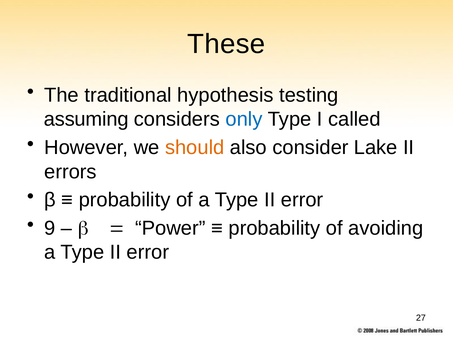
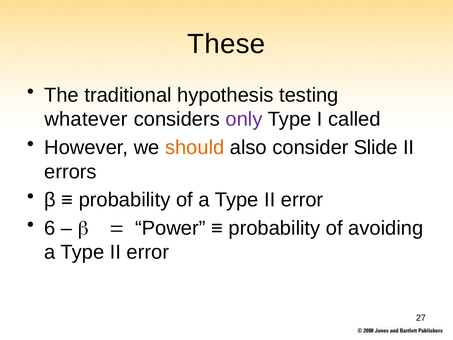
assuming: assuming -> whatever (86, 119)
only colour: blue -> purple (244, 119)
Lake: Lake -> Slide (376, 147)
9: 9 -> 6 (50, 228)
